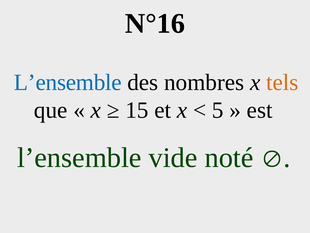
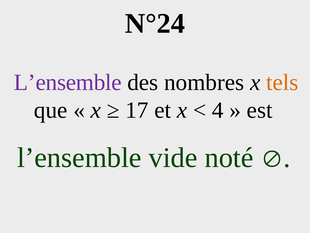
N°16: N°16 -> N°24 (155, 23)
L’ensemble colour: blue -> purple (68, 82)
15: 15 -> 17 (137, 110)
5: 5 -> 4 (218, 110)
